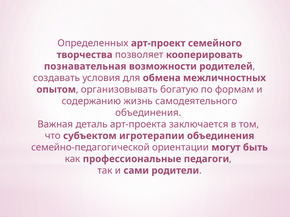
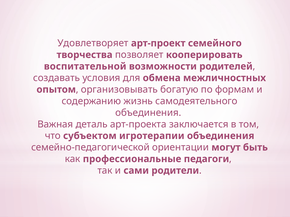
Определенных: Определенных -> Удовлетворяет (93, 43)
познавательная: познавательная -> воспитательной (85, 67)
